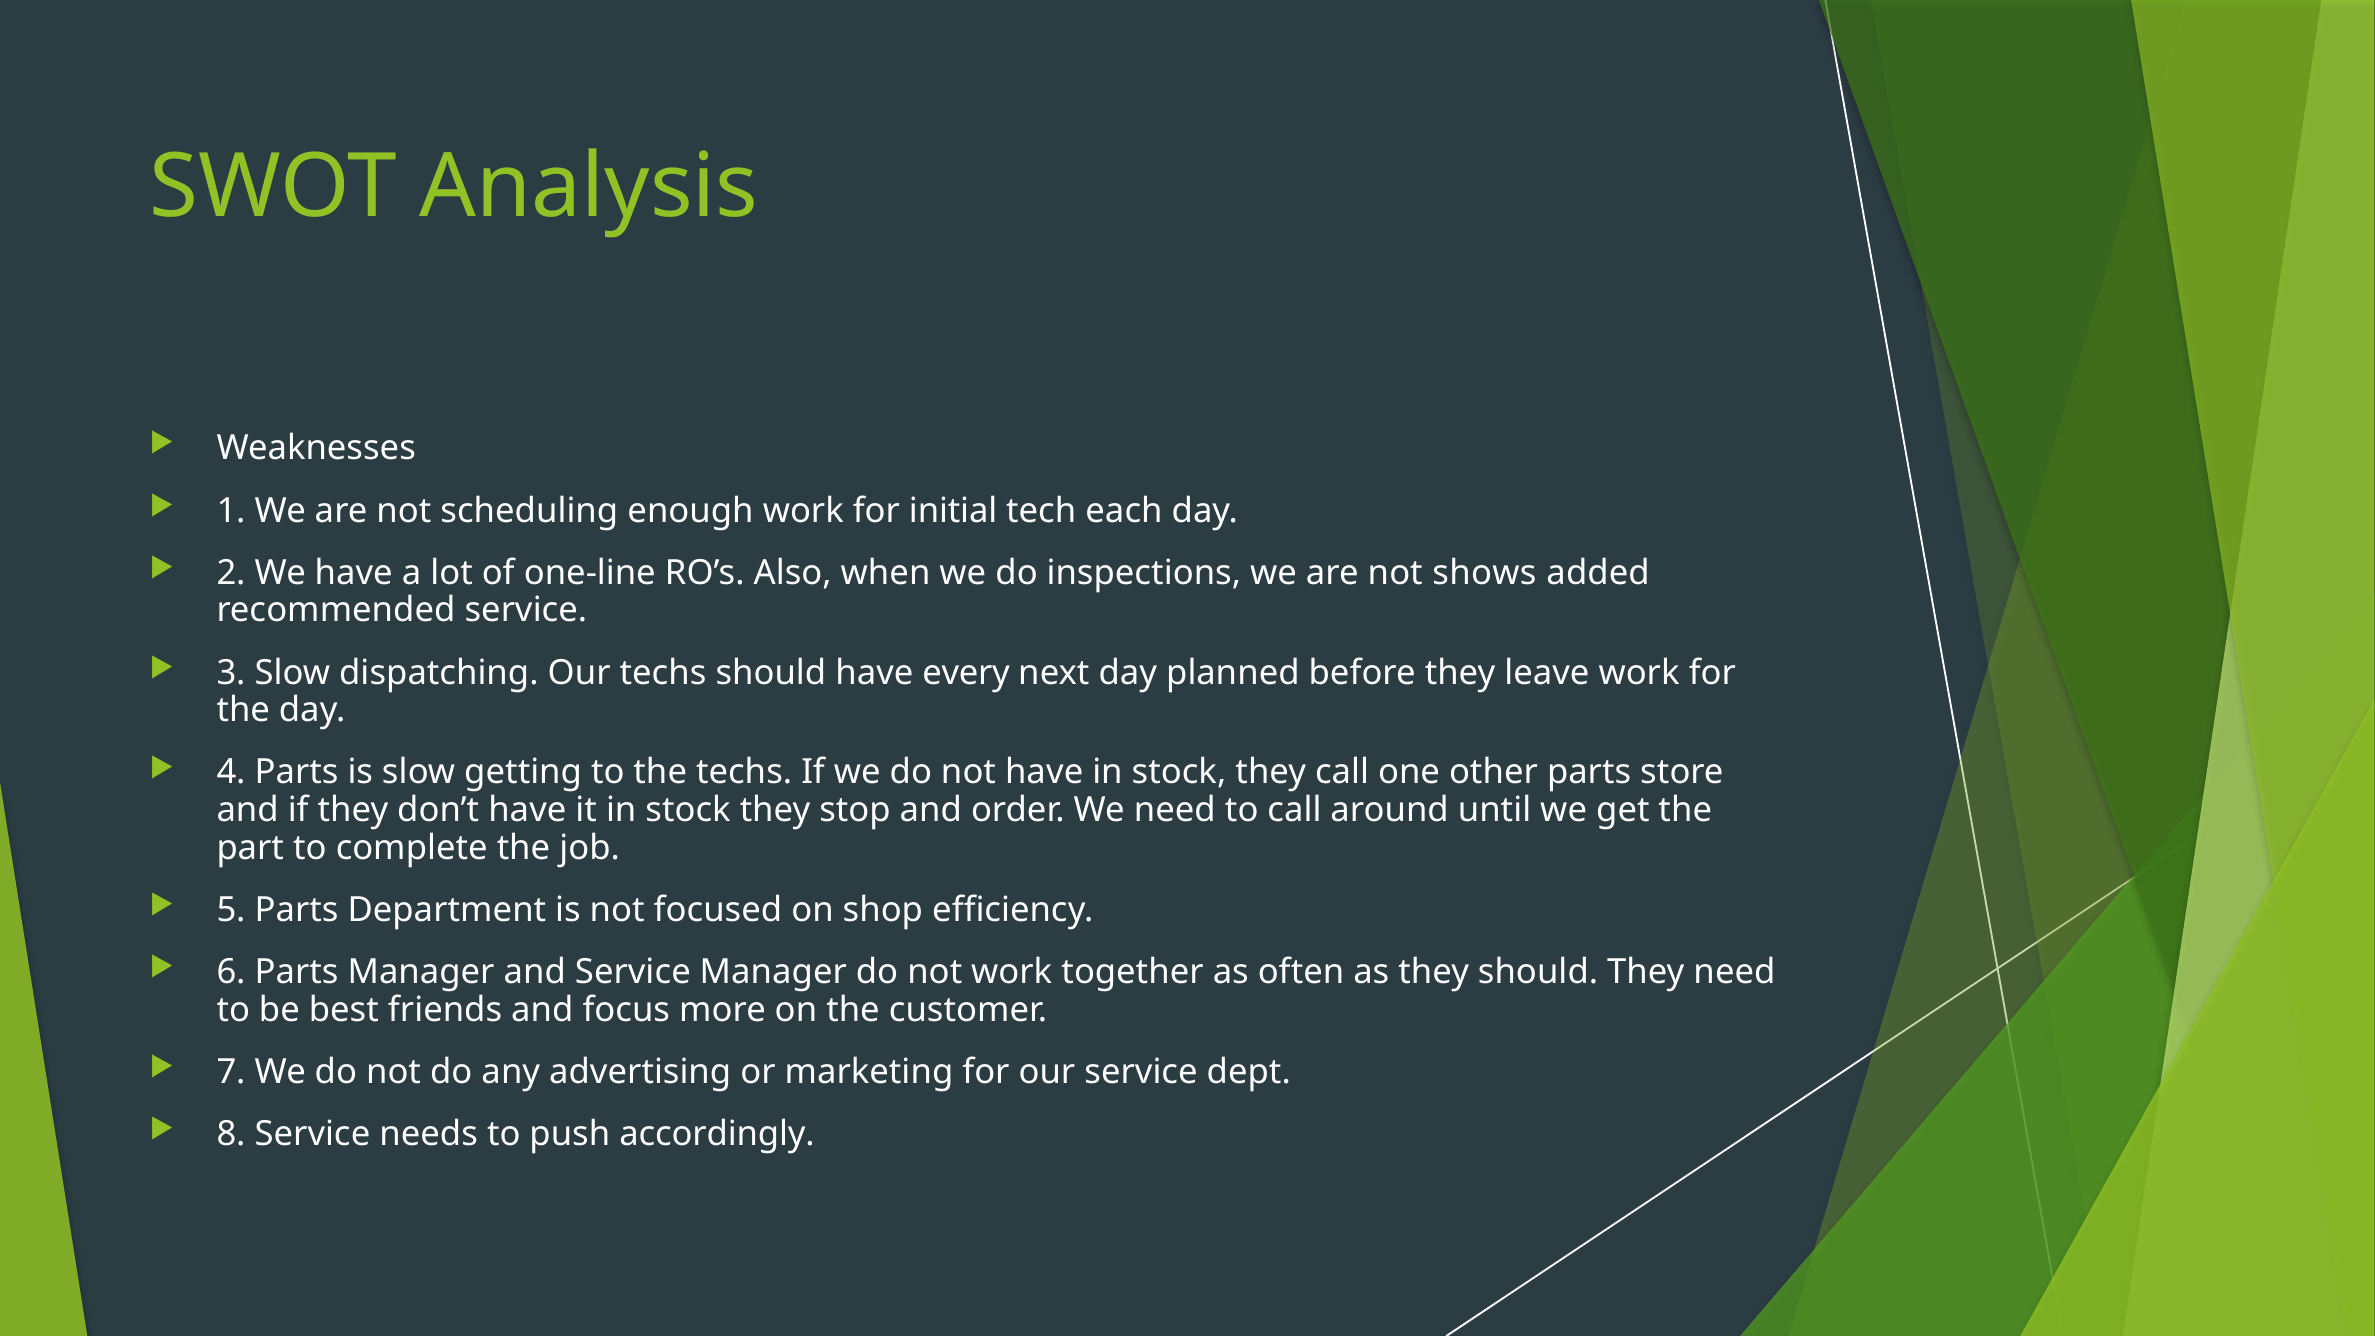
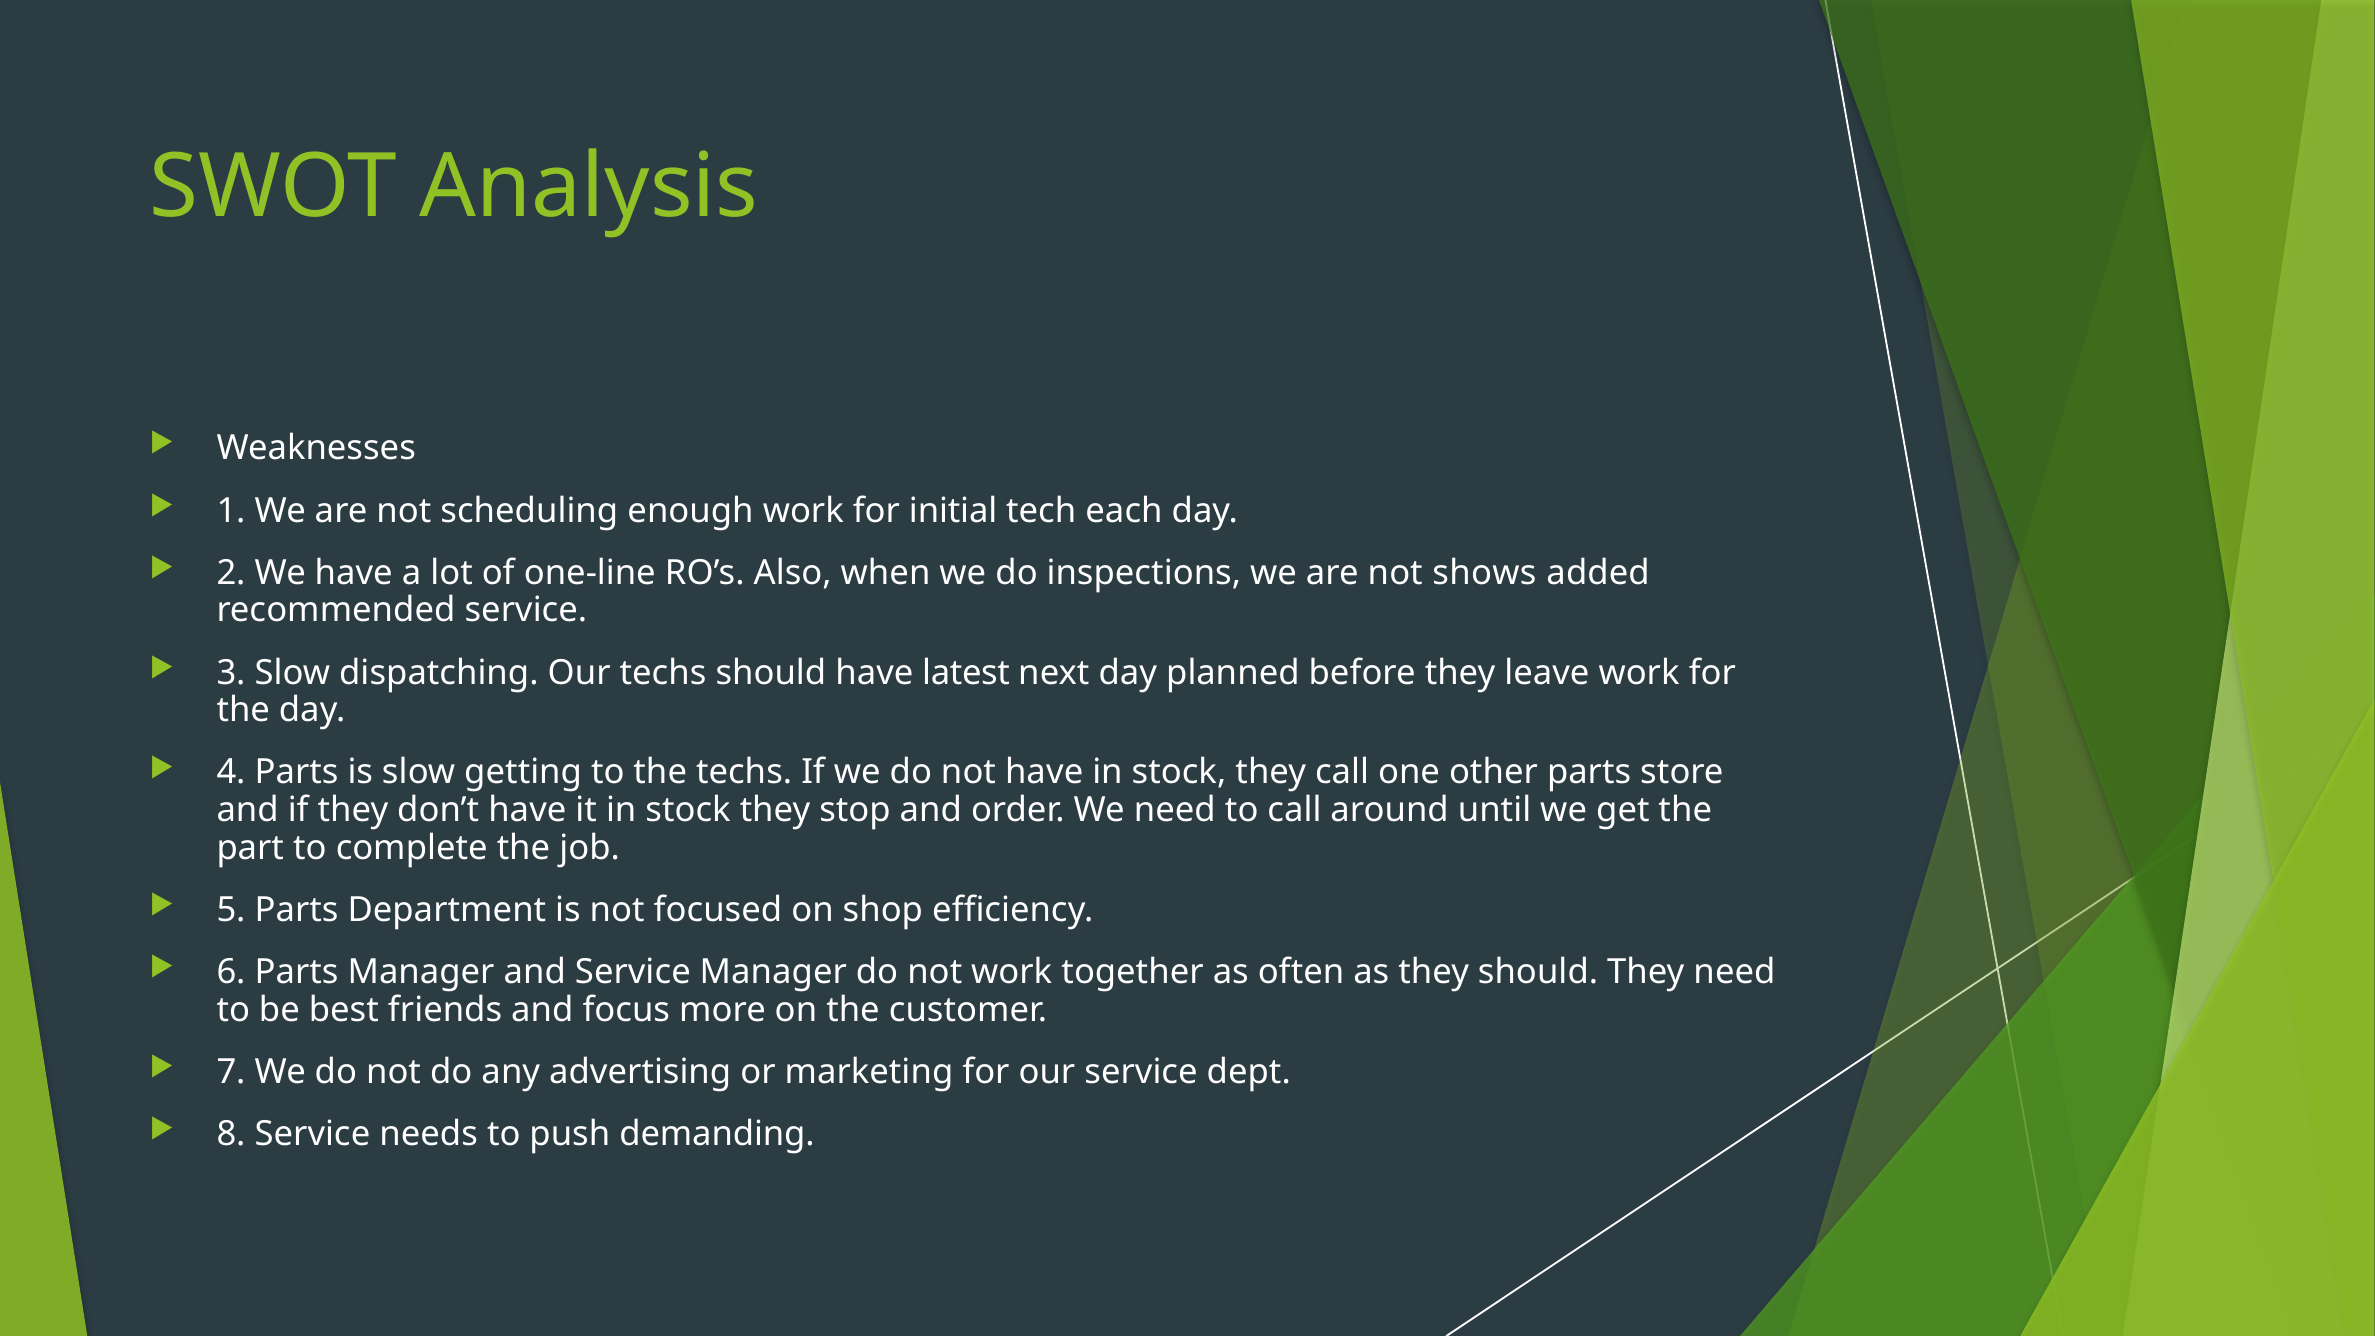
every: every -> latest (966, 673)
accordingly: accordingly -> demanding (717, 1134)
